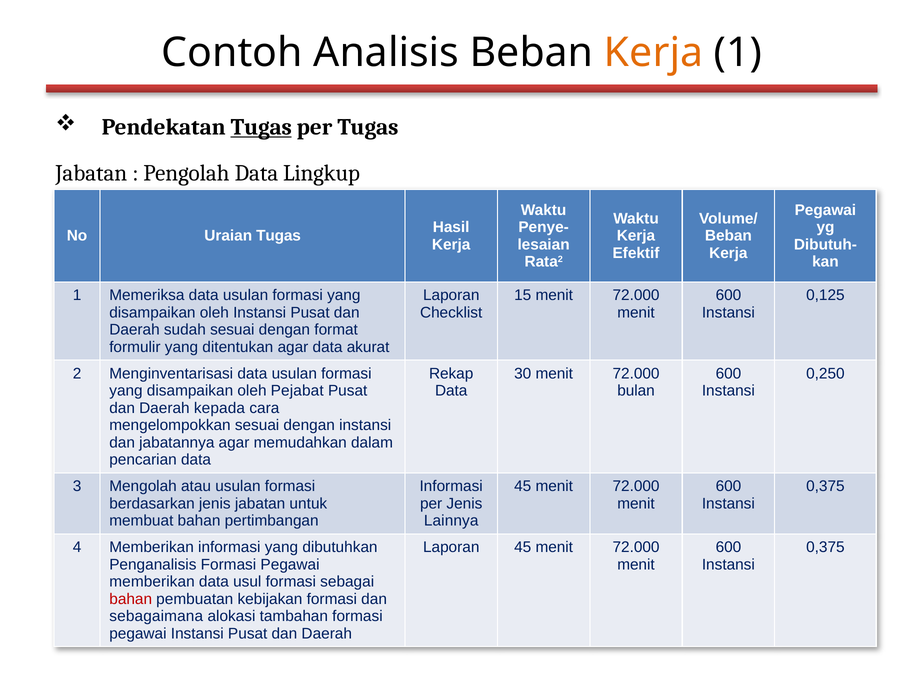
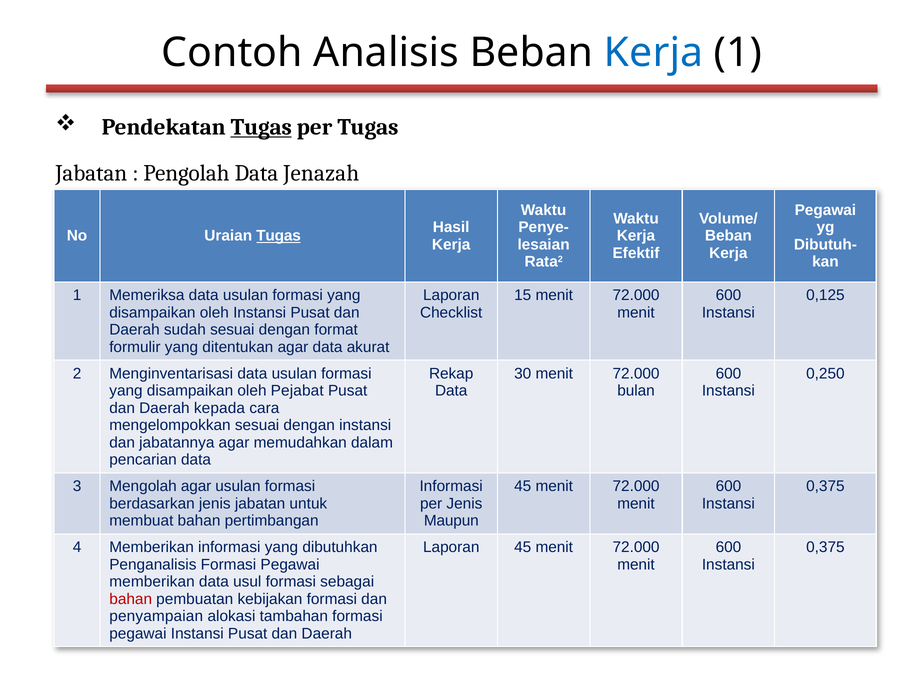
Kerja colour: orange -> blue (654, 53)
Lingkup: Lingkup -> Jenazah (321, 173)
Tugas underline: none -> present (279, 236)
Mengolah atau: atau -> agar (196, 486)
Lainnya: Lainnya -> Maupun (451, 521)
sebagaimana: sebagaimana -> penyampaian (156, 616)
